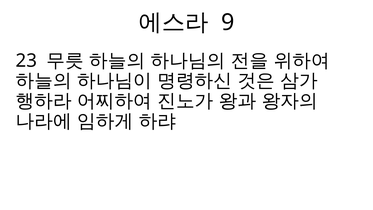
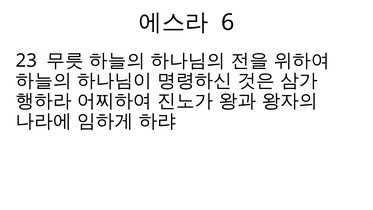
9: 9 -> 6 (228, 22)
